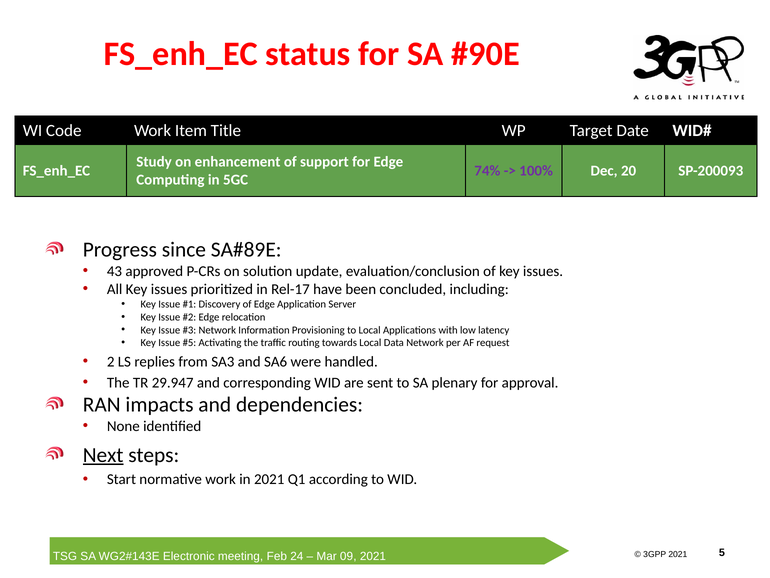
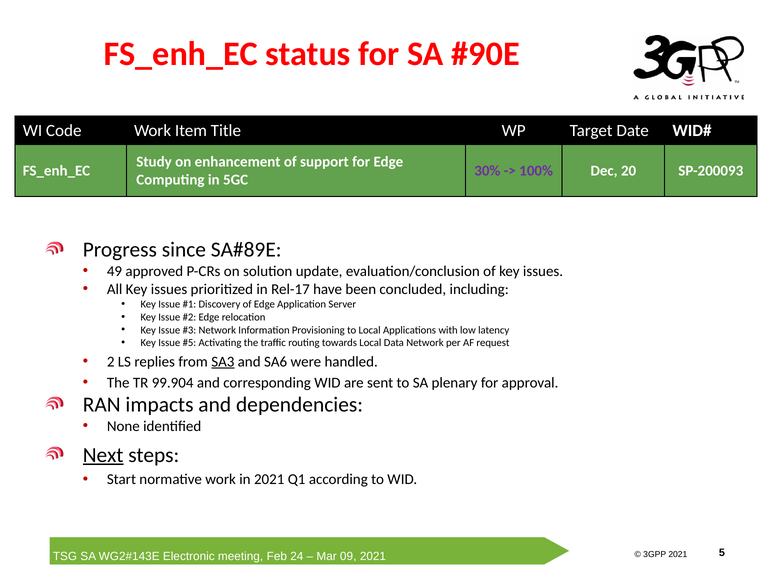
74%: 74% -> 30% (487, 171)
43: 43 -> 49 (114, 271)
SA3 underline: none -> present (223, 361)
29.947: 29.947 -> 99.904 (173, 382)
